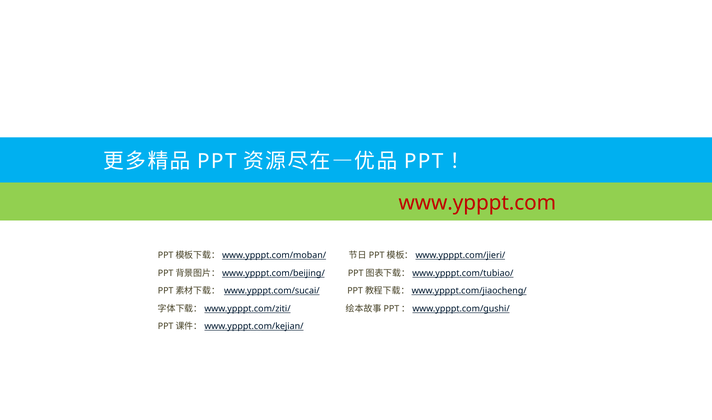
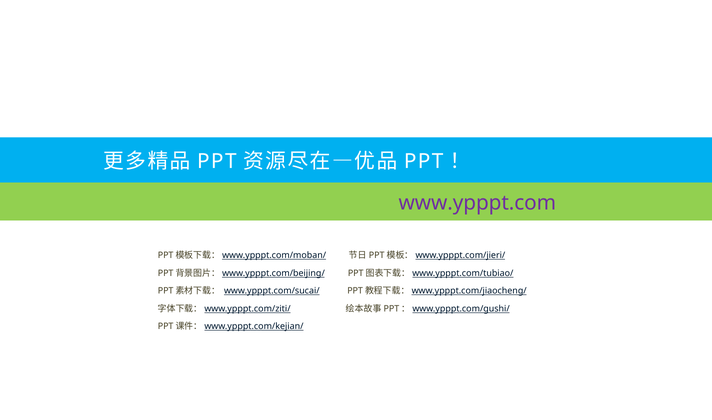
www.ypppt.com colour: red -> purple (477, 203)
